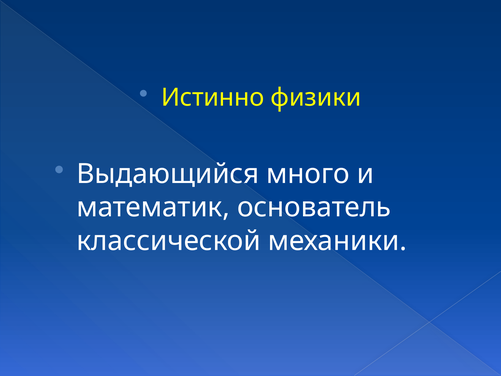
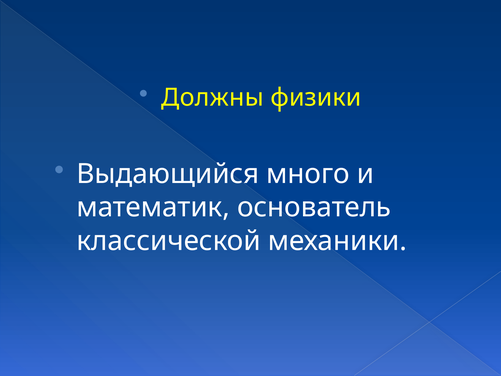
Истинно: Истинно -> Должны (212, 98)
